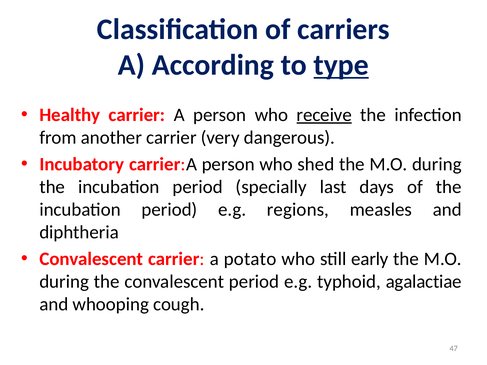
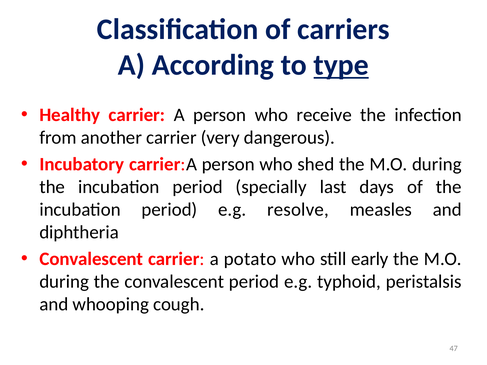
receive underline: present -> none (324, 115)
regions: regions -> resolve (298, 210)
agalactiae: agalactiae -> peristalsis (424, 282)
